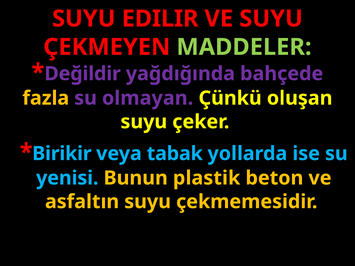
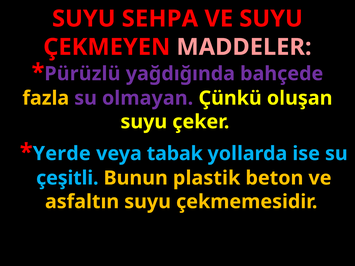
EDILIR: EDILIR -> SEHPA (160, 19)
MADDELER colour: light green -> pink (244, 47)
Değildir: Değildir -> Pürüzlü (82, 74)
Birikir: Birikir -> Yerde (62, 154)
yenisi: yenisi -> çeşitli (67, 178)
